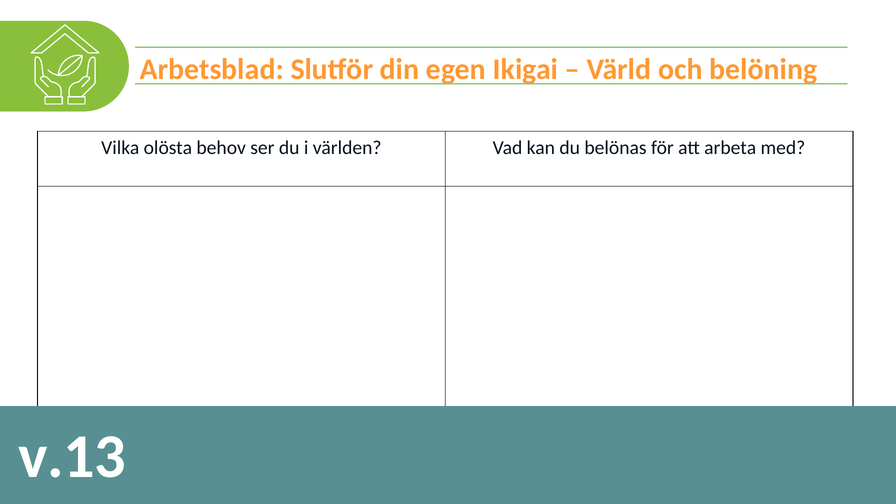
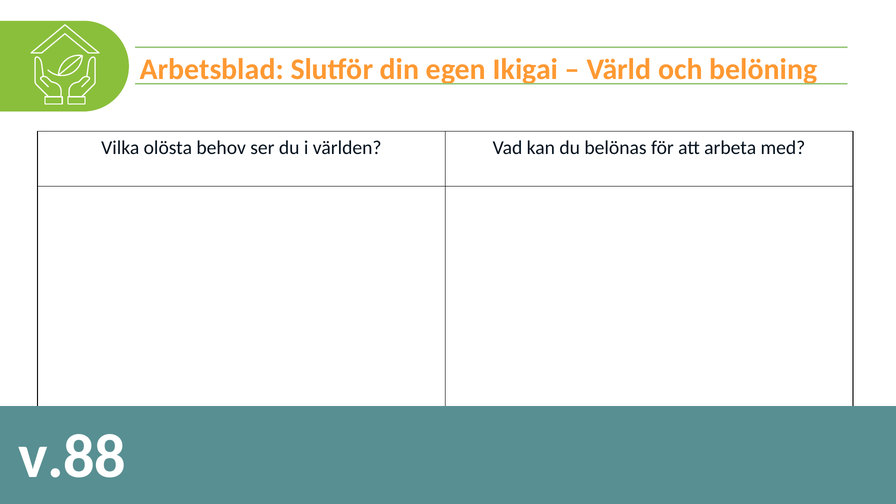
v.13: v.13 -> v.88 (72, 457)
